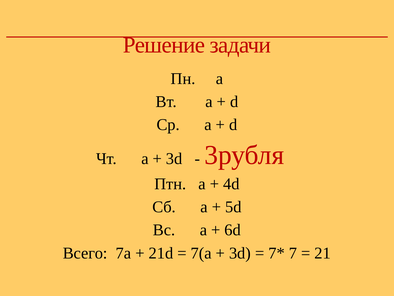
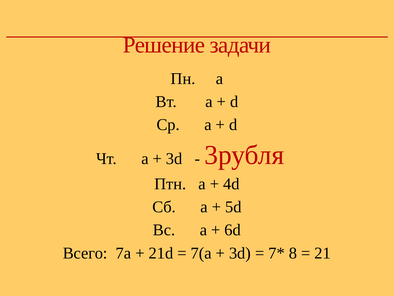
7: 7 -> 8 (293, 253)
